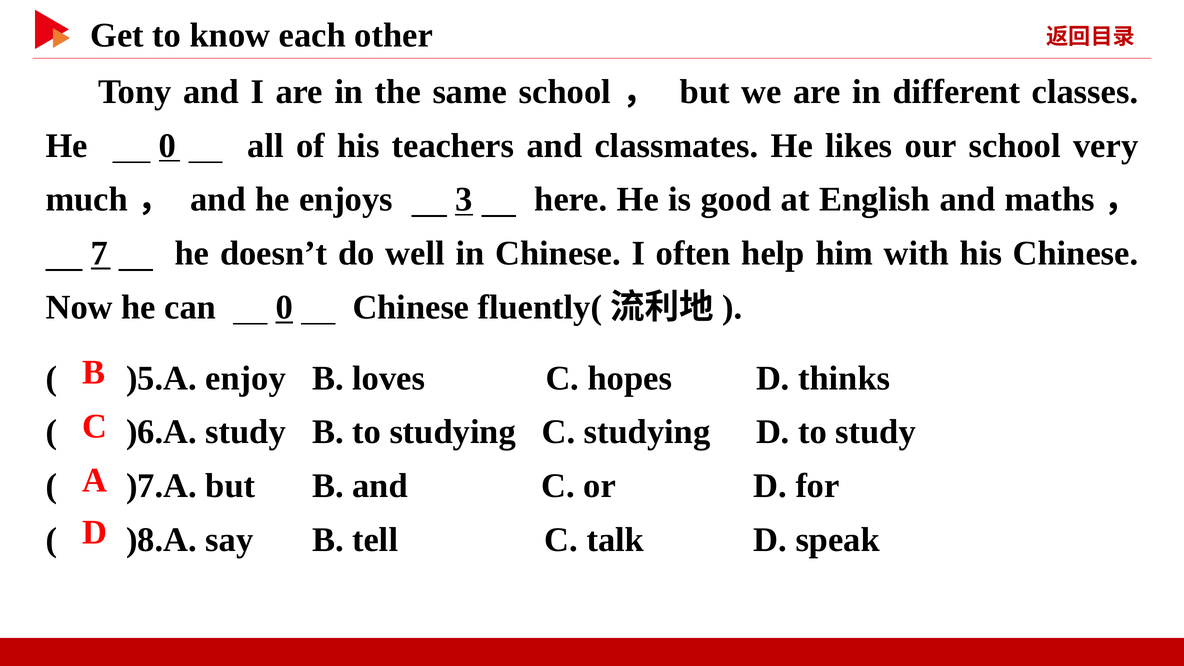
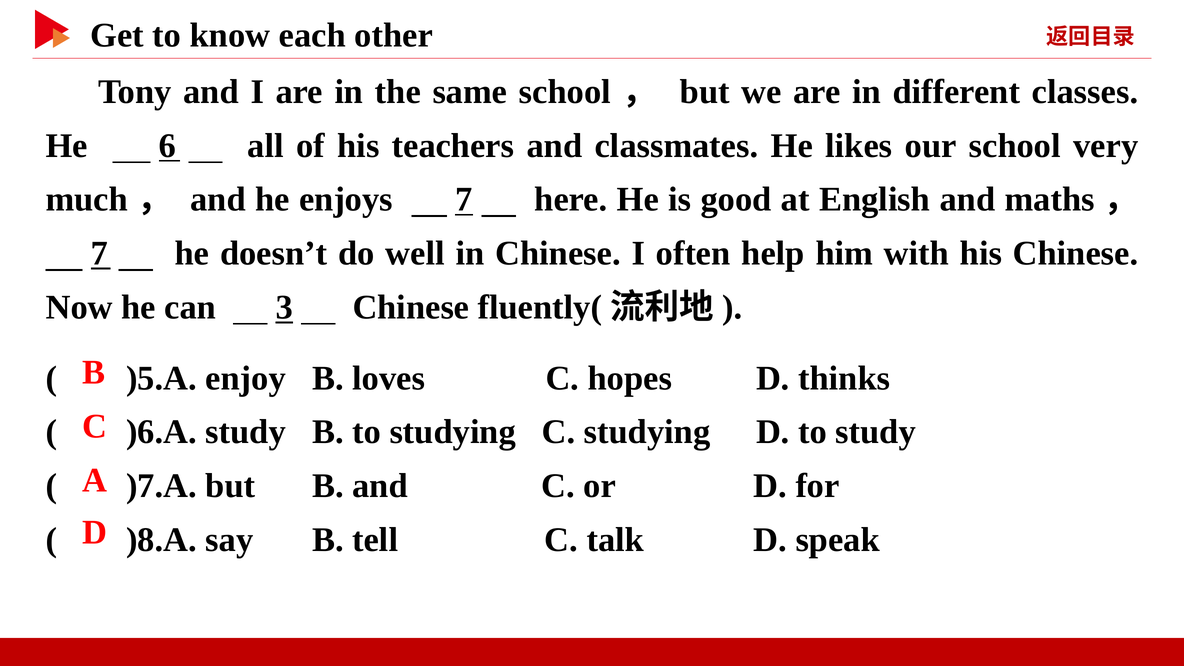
He 0: 0 -> 6 (168, 146)
enjoys 3: 3 -> 7 (464, 199)
can 0: 0 -> 3 (284, 307)
